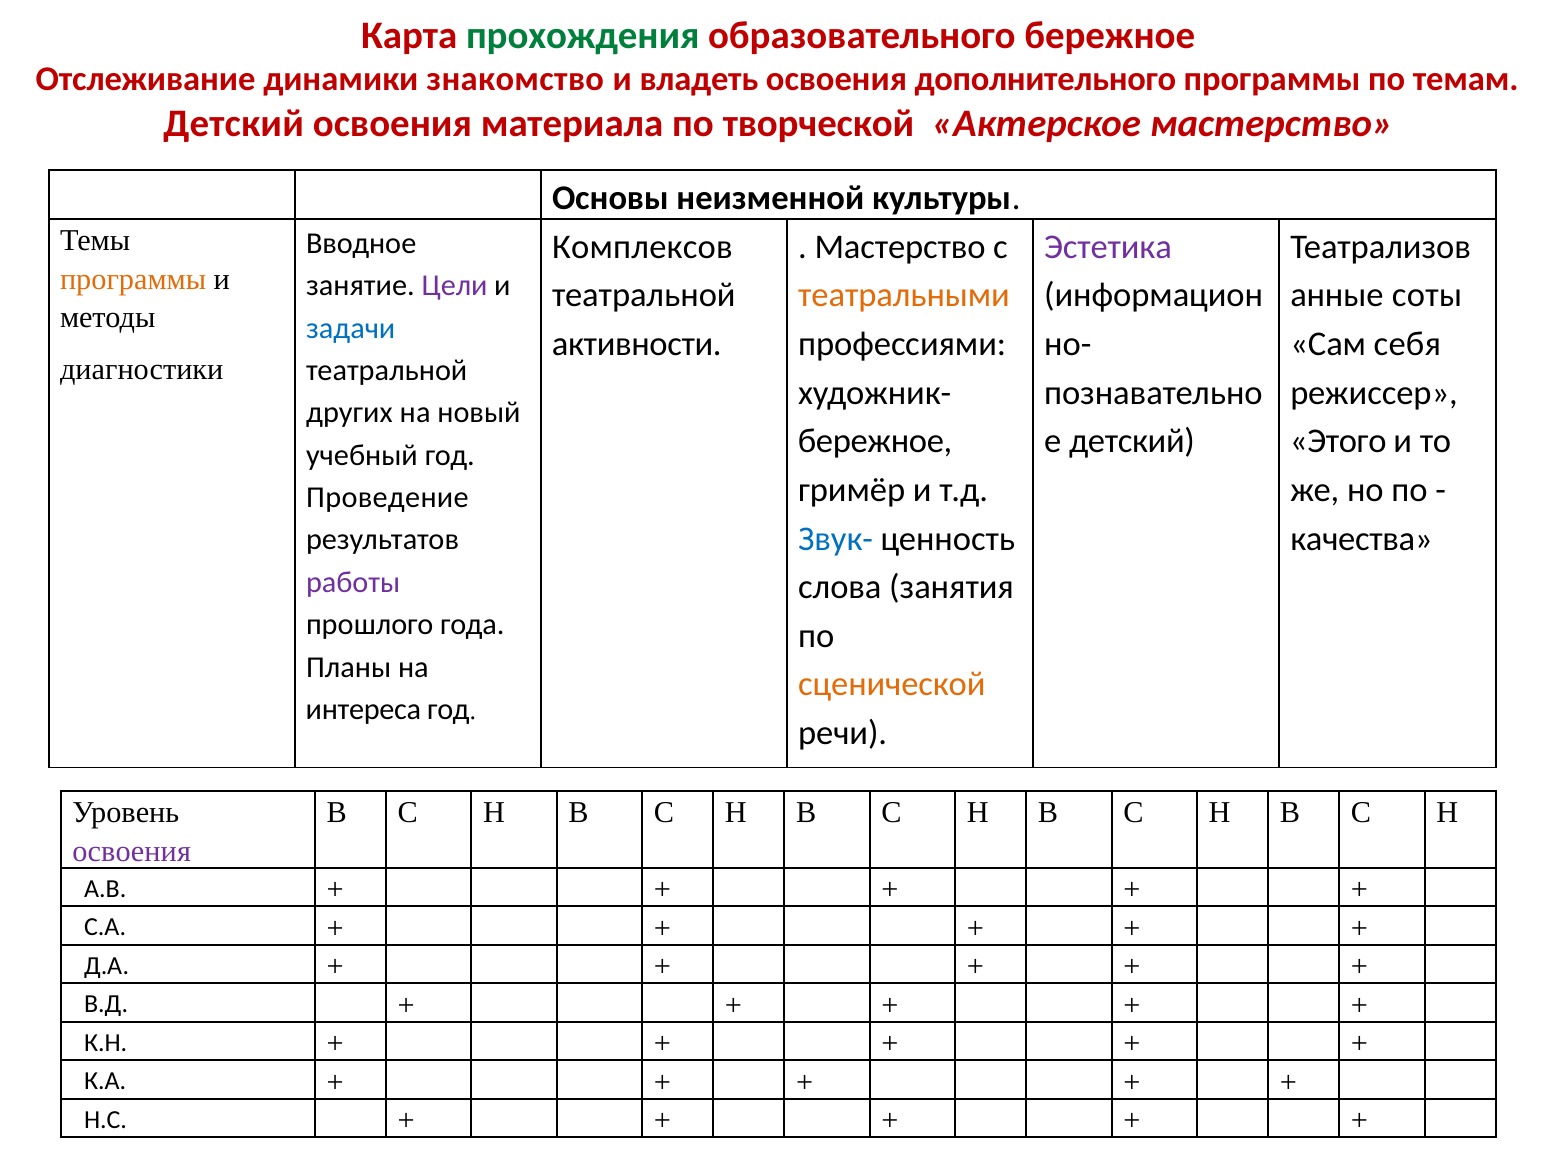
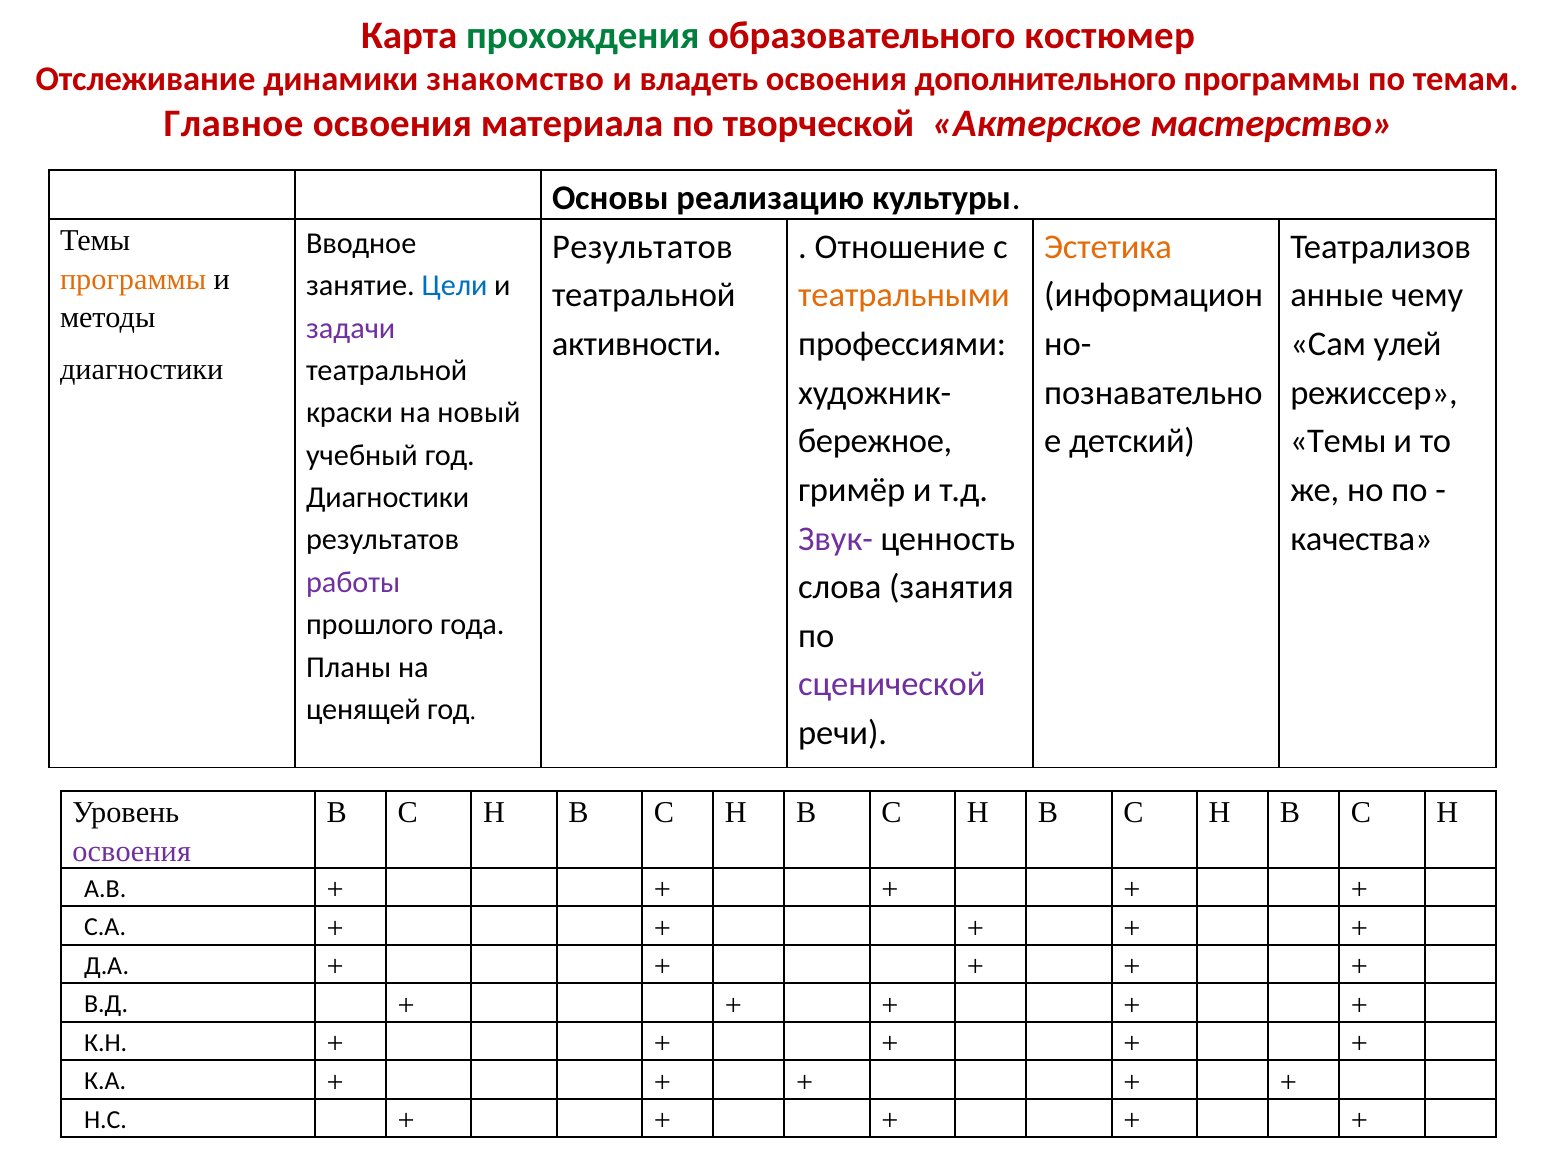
образовательного бережное: бережное -> костюмер (1110, 35)
Детский: Детский -> Главное (233, 123)
неизменной: неизменной -> реализацию (770, 198)
Комплексов: Комплексов -> Результатов (642, 247)
Мастерство: Мастерство -> Отношение (900, 247)
Эстетика colour: purple -> orange (1108, 247)
Цели colour: purple -> blue (455, 286)
соты: соты -> чему (1427, 295)
задачи colour: blue -> purple (351, 328)
себя: себя -> улей (1408, 344)
других: других -> краски (349, 413)
Этого: Этого -> Темы (1338, 441)
Проведение: Проведение -> Диагностики (388, 497)
Звук- colour: blue -> purple (836, 539)
сценической colour: orange -> purple (892, 684)
интереса: интереса -> ценящей (363, 709)
